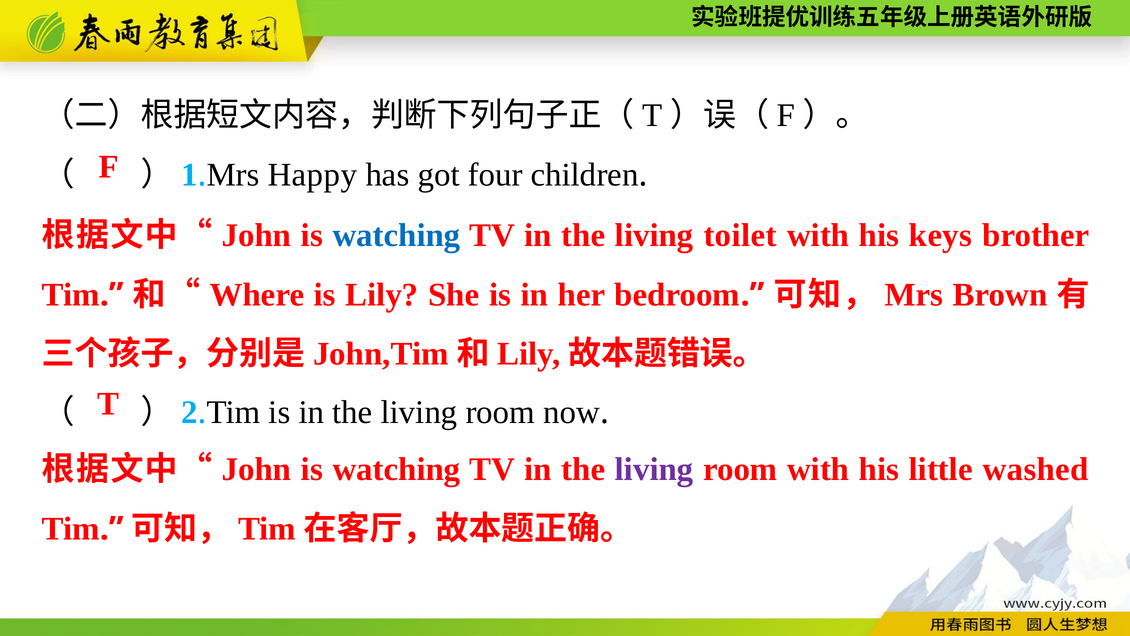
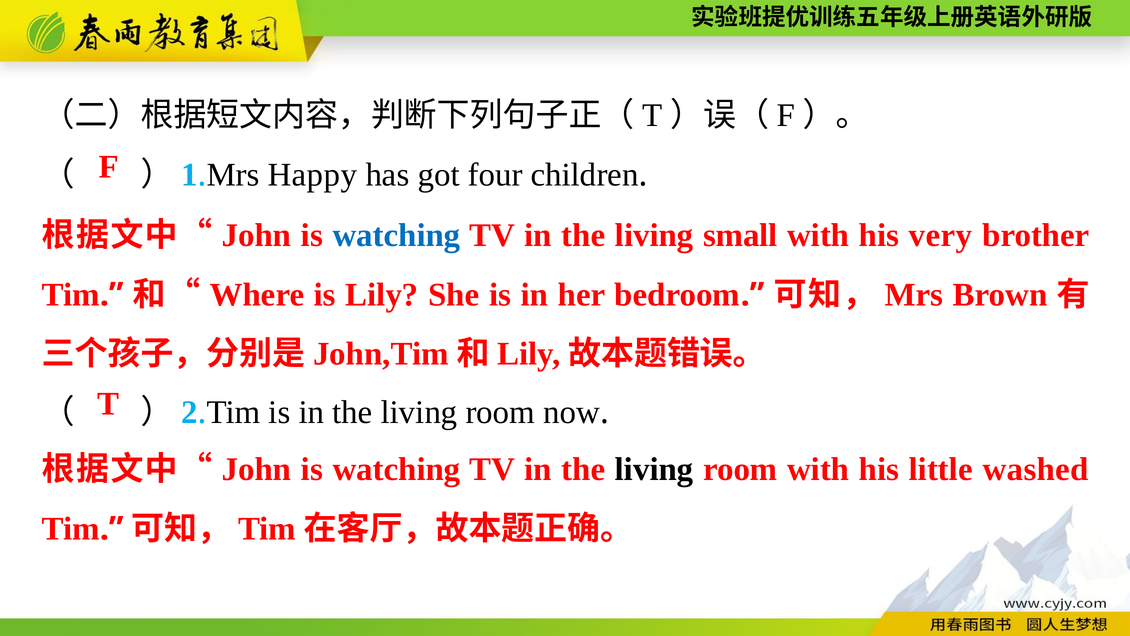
toilet: toilet -> small (740, 235)
keys: keys -> very (941, 235)
living colour: purple -> black (654, 469)
